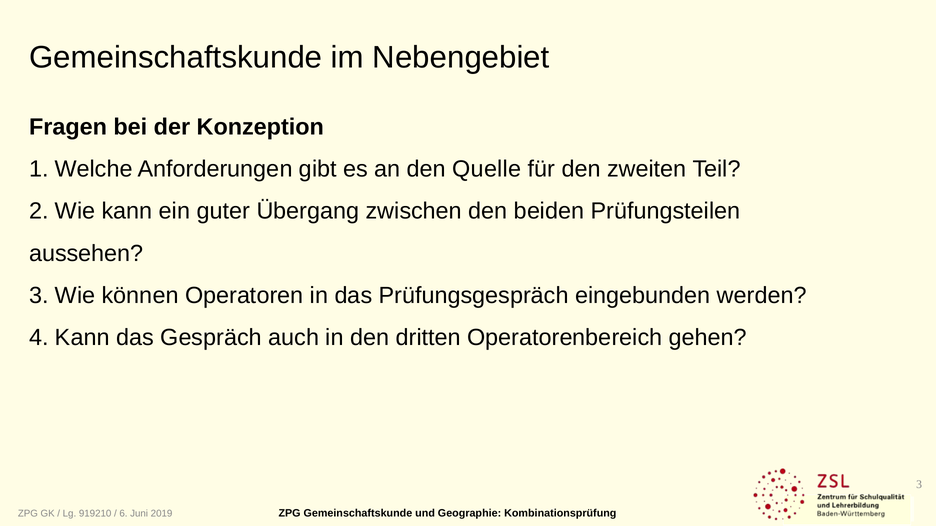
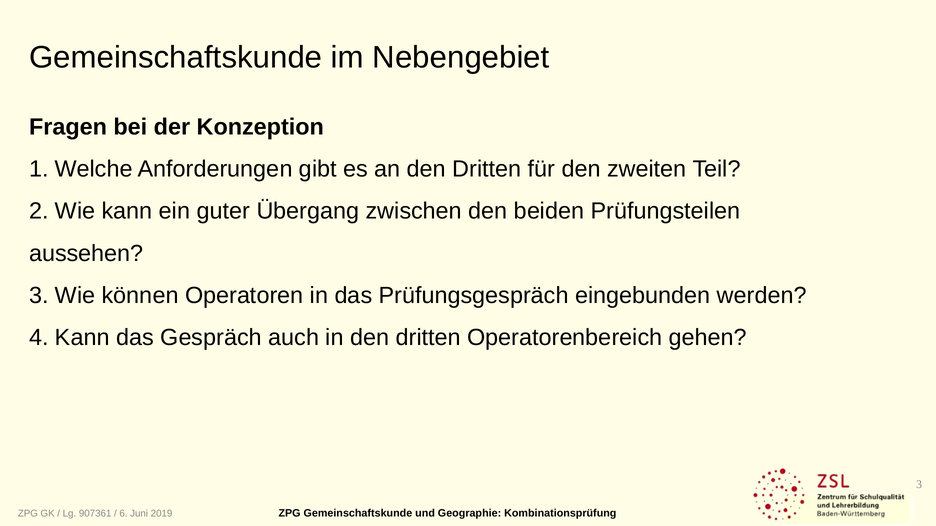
an den Quelle: Quelle -> Dritten (487, 169)
919210: 919210 -> 907361 (95, 514)
